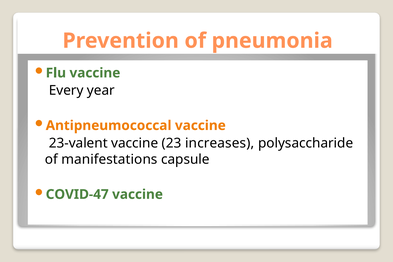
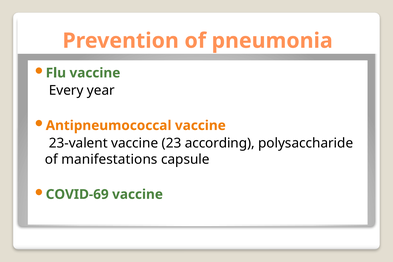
increases: increases -> according (220, 143)
COVID-47: COVID-47 -> COVID-69 (77, 194)
